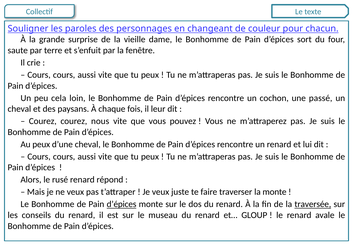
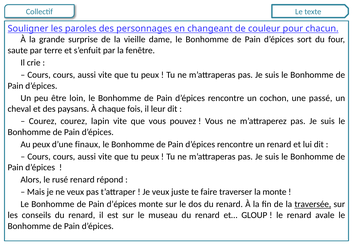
cela: cela -> être (59, 98)
nous: nous -> lapin (100, 121)
d’une cheval: cheval -> finaux (88, 144)
d’épices underline: present -> none (122, 204)
